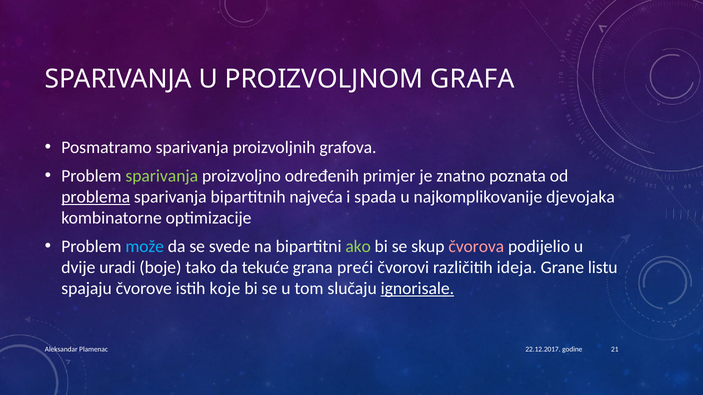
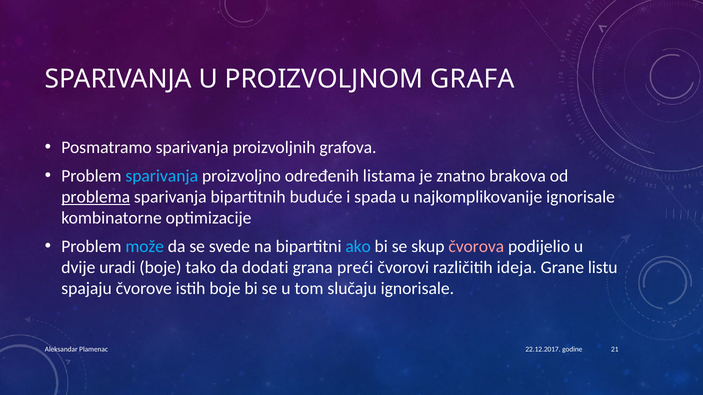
sparivanja colour: light green -> light blue (162, 176)
primjer: primjer -> listama (389, 176)
poznata: poznata -> brakova (518, 176)
najveća: najveća -> buduće (316, 197)
najkomplikovanije djevojaka: djevojaka -> ignorisale (581, 197)
ako colour: light green -> light blue (358, 247)
tekuće: tekuće -> dodati (265, 268)
istih koje: koje -> boje (225, 289)
ignorisale underline: present -> none (417, 289)
